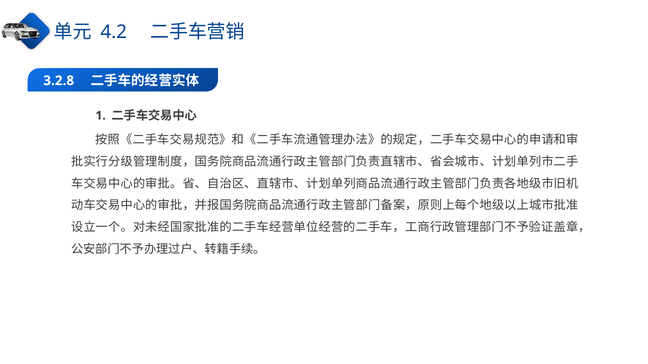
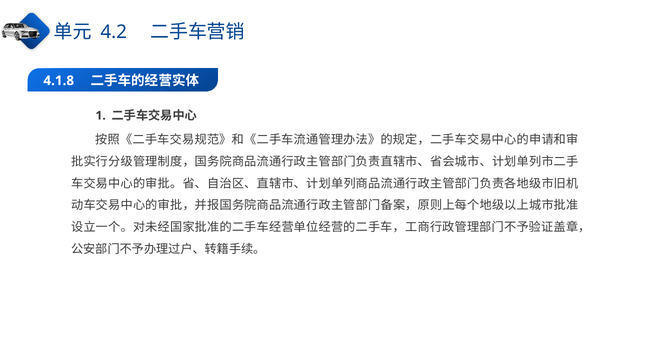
3.2.8: 3.2.8 -> 4.1.8 (59, 81)
